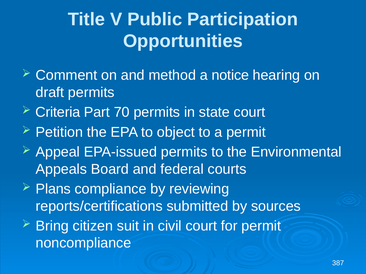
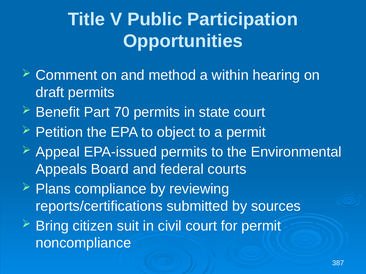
notice: notice -> within (230, 75)
Criteria: Criteria -> Benefit (58, 112)
